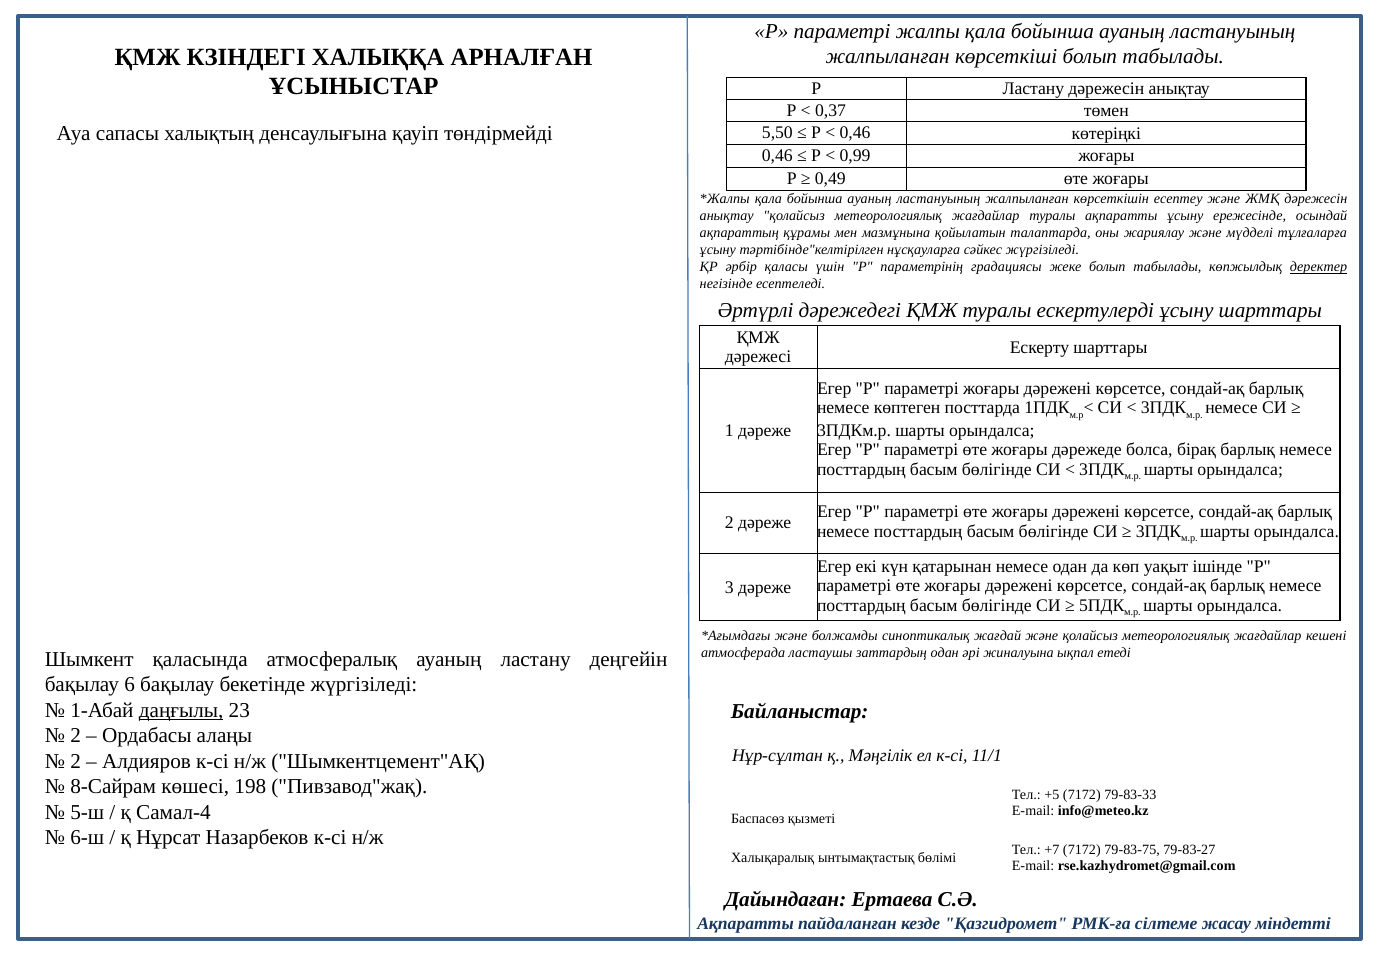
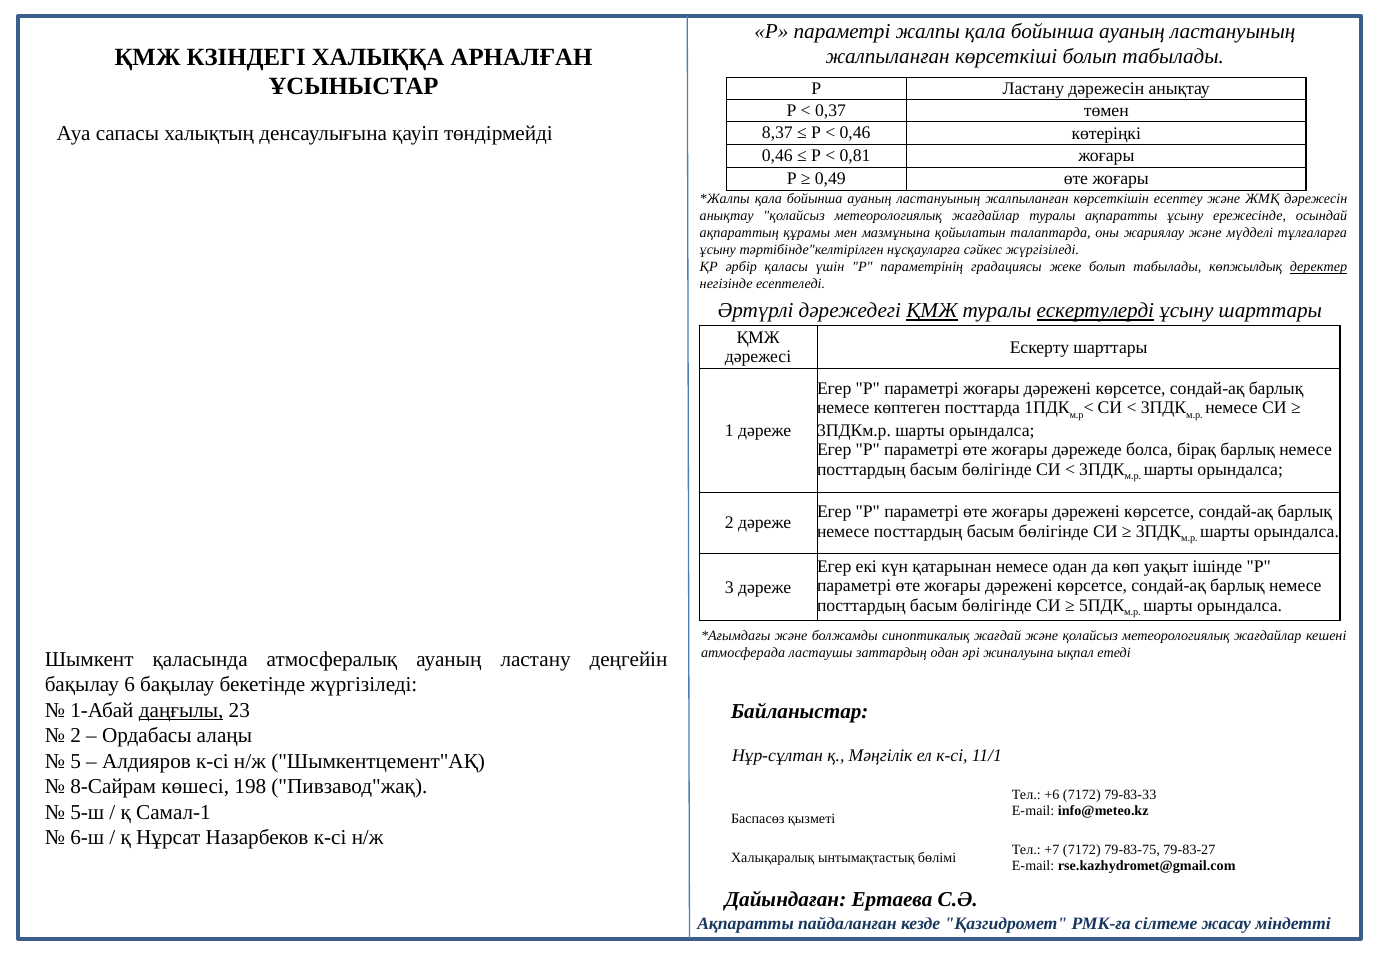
5,50: 5,50 -> 8,37 (777, 133)
0,99: 0,99 -> 0,81 (855, 156)
ҚМЖ underline: none -> present (932, 311)
ескертулерді underline: none -> present (1095, 311)
2: 2 -> 5 (76, 761)
+5: +5 -> +6 (1052, 795)
Самал-4: Самал-4 -> Самал-1 (173, 812)
